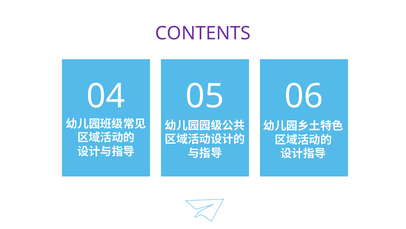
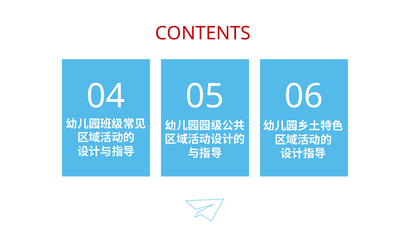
CONTENTS colour: purple -> red (203, 33)
